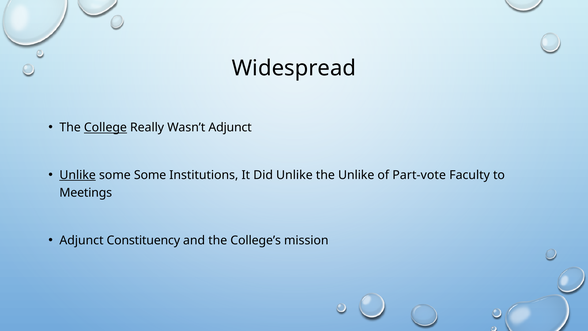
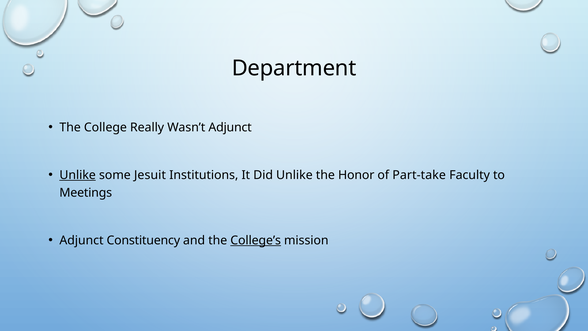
Widespread: Widespread -> Department (294, 68)
College underline: present -> none (105, 128)
some Some: Some -> Jesuit (150, 175)
the Unlike: Unlike -> Honor (356, 175)
Part-vote: Part-vote -> Part-take (419, 175)
College’s underline: none -> present (256, 240)
